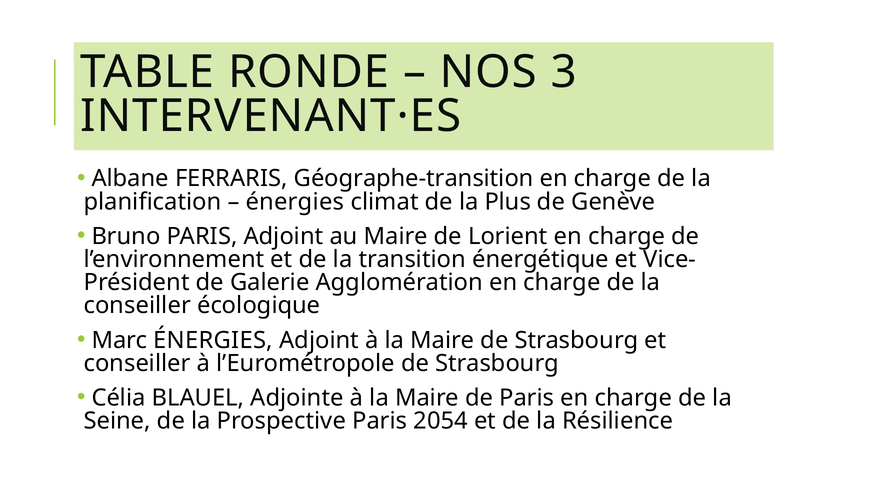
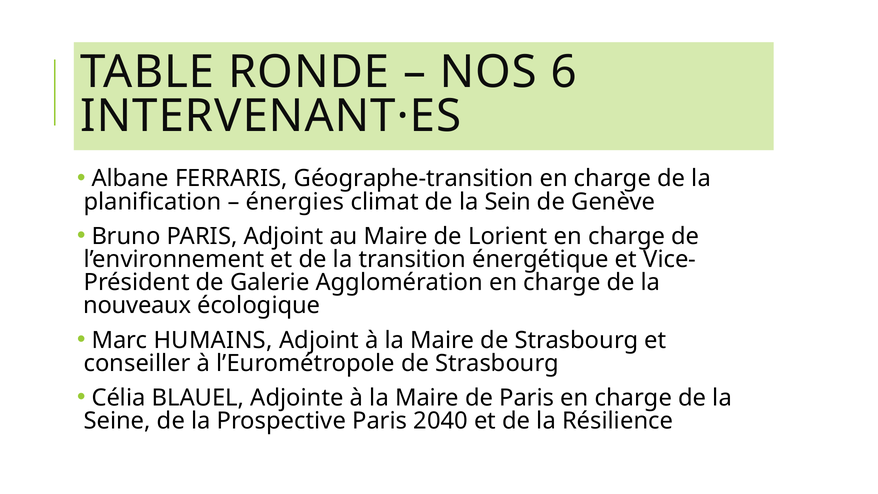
3: 3 -> 6 (564, 72)
Plus: Plus -> Sein (508, 202)
conseiller: conseiller -> nouveaux (137, 306)
Marc ÉNERGIES: ÉNERGIES -> HUMAINS (213, 340)
2054: 2054 -> 2040 (441, 421)
